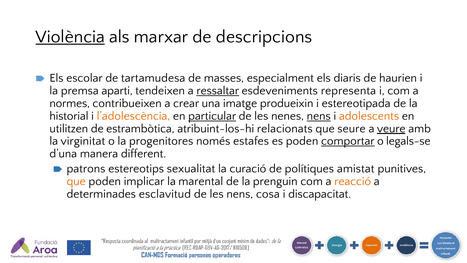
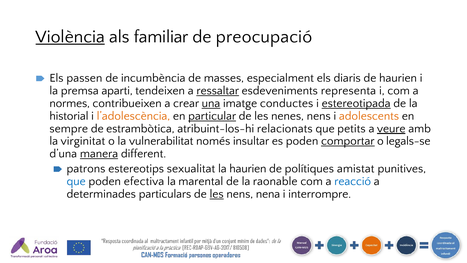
marxar: marxar -> familiar (161, 37)
descripcions: descripcions -> preocupació (264, 37)
escolar: escolar -> passen (84, 78)
tartamudesa: tartamudesa -> incumbència (153, 78)
una underline: none -> present (211, 103)
produeixin: produeixin -> conductes (287, 103)
estereotipada underline: none -> present (356, 103)
nens underline: present -> none (319, 116)
utilitzen: utilitzen -> sempre (69, 128)
seure: seure -> petits (351, 128)
progenitores: progenitores -> vulnerabilitat (161, 141)
estafes: estafes -> insultar (251, 141)
manera underline: none -> present (99, 154)
la curació: curació -> haurien (248, 169)
que colour: orange -> blue (76, 181)
implicar: implicar -> efectiva (144, 181)
prenguin: prenguin -> raonable (275, 181)
reacció colour: orange -> blue (353, 181)
esclavitud: esclavitud -> particulars (165, 194)
les underline: none -> present (217, 194)
cosa: cosa -> nena (268, 194)
discapacitat: discapacitat -> interrompre (320, 194)
